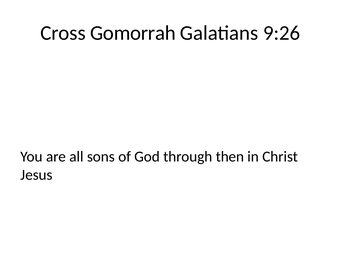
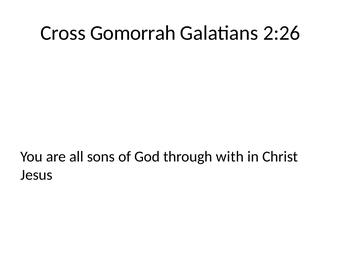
9:26: 9:26 -> 2:26 (282, 33)
then: then -> with (230, 156)
